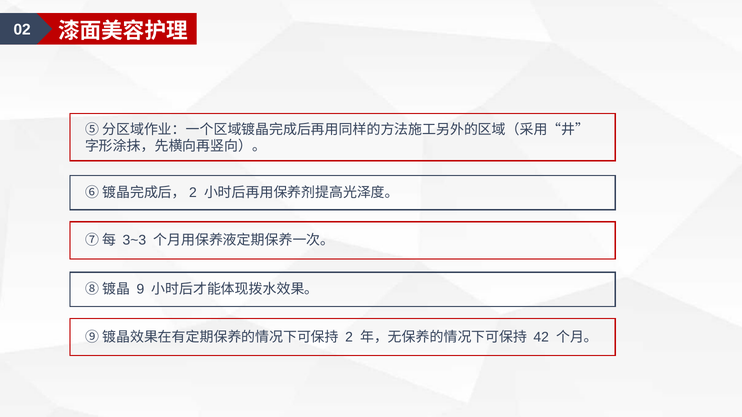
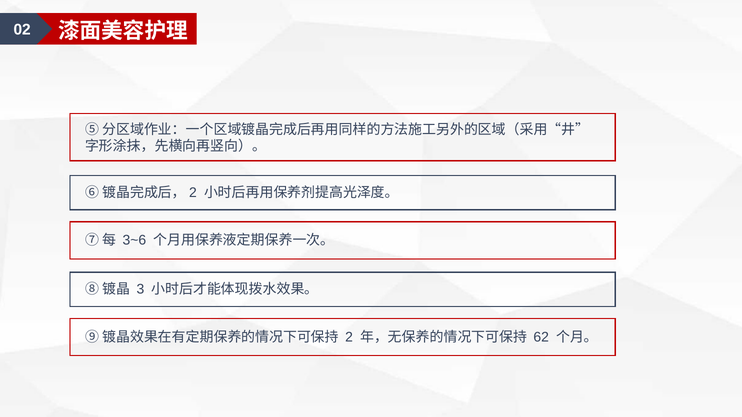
3~3: 3~3 -> 3~6 (134, 241)
9: 9 -> 3 (140, 289)
42: 42 -> 62 (541, 337)
